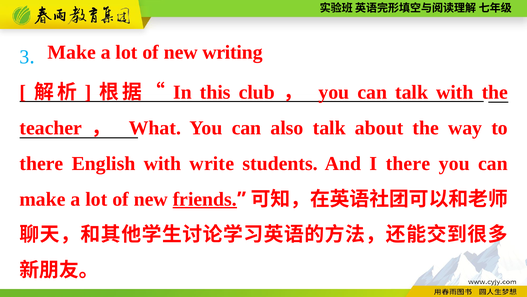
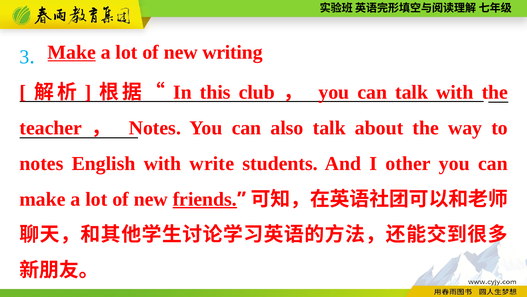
Make underline: none -> present (72, 52)
What: What -> Notes (155, 128)
there: there -> notes (41, 163)
I there: there -> other (408, 163)
